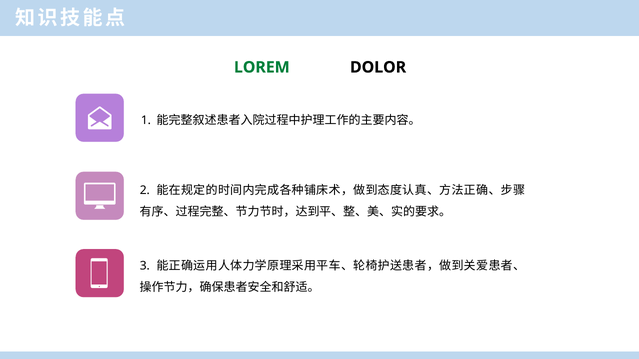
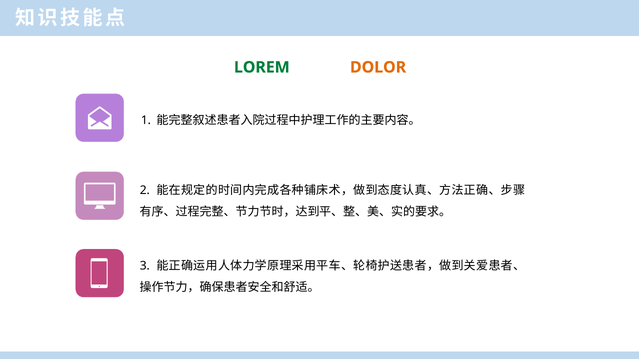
DOLOR colour: black -> orange (378, 67)
